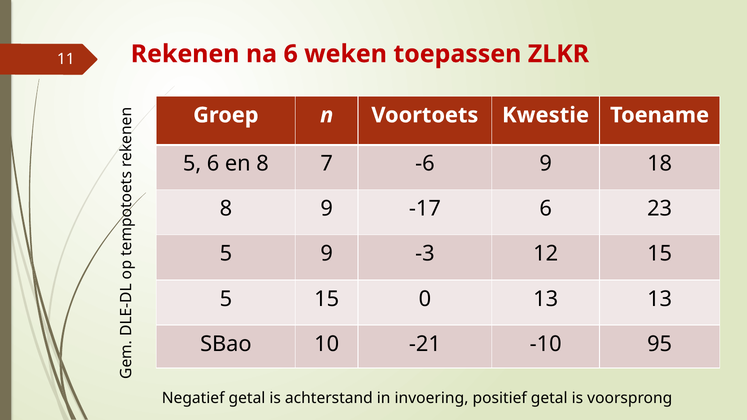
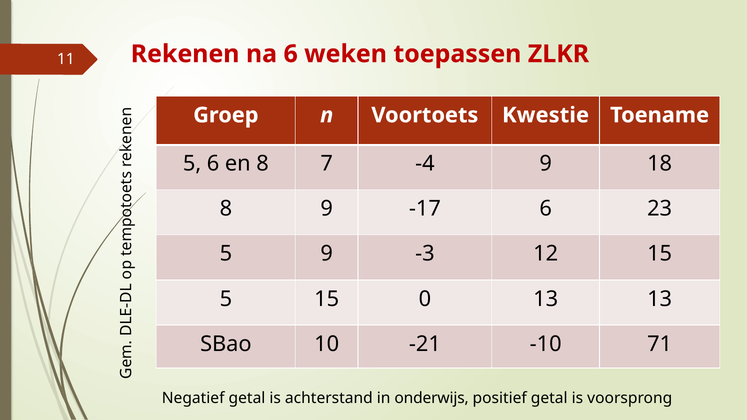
-6: -6 -> -4 (425, 164)
95: 95 -> 71 (660, 344)
invoering: invoering -> onderwijs (432, 398)
